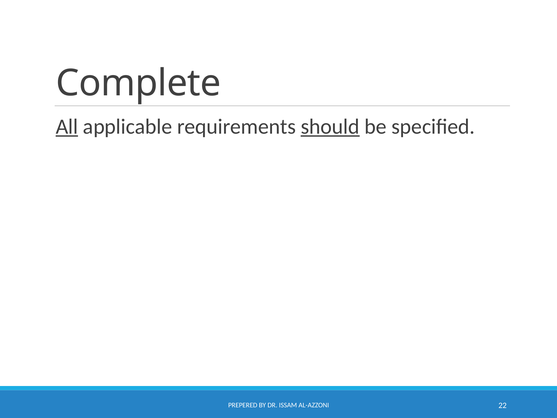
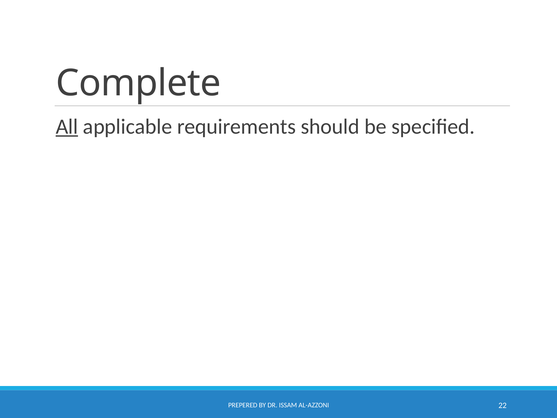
should underline: present -> none (330, 127)
